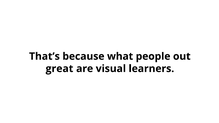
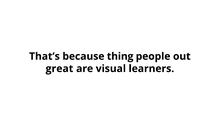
what: what -> thing (120, 56)
